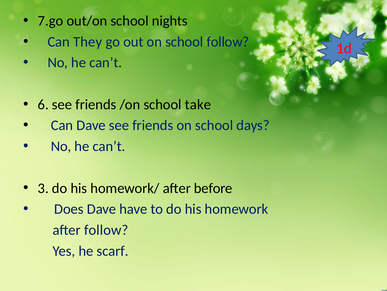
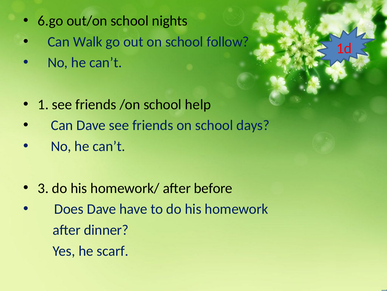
7.go: 7.go -> 6.go (50, 21)
They: They -> Walk (88, 42)
6: 6 -> 1 (43, 104)
take: take -> help (198, 104)
after follow: follow -> dinner (106, 229)
